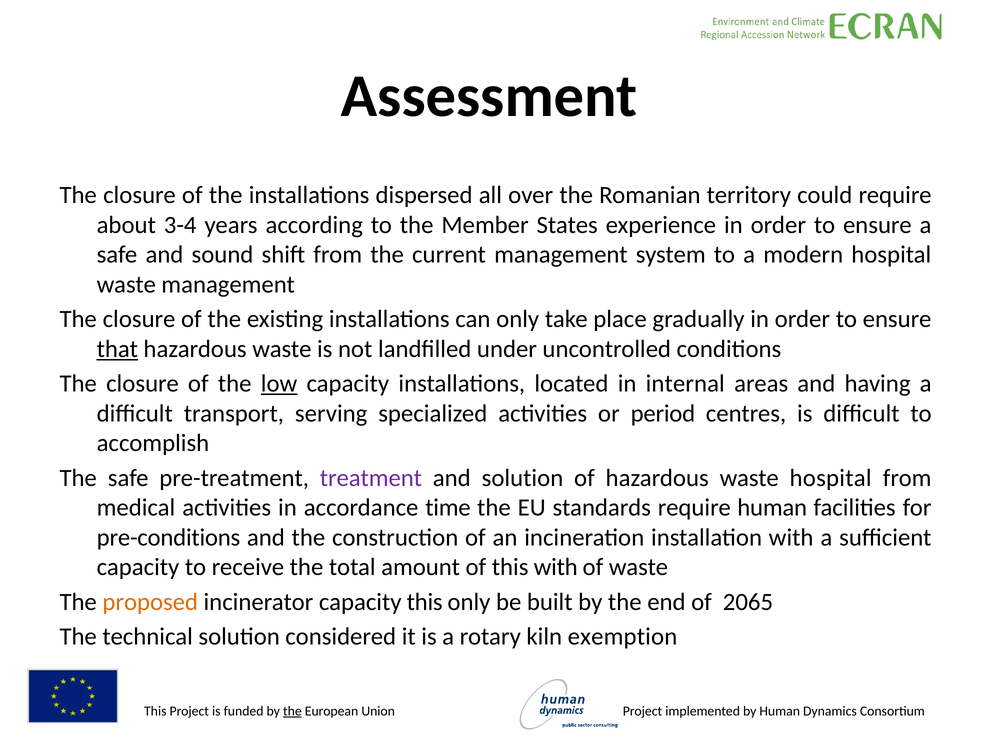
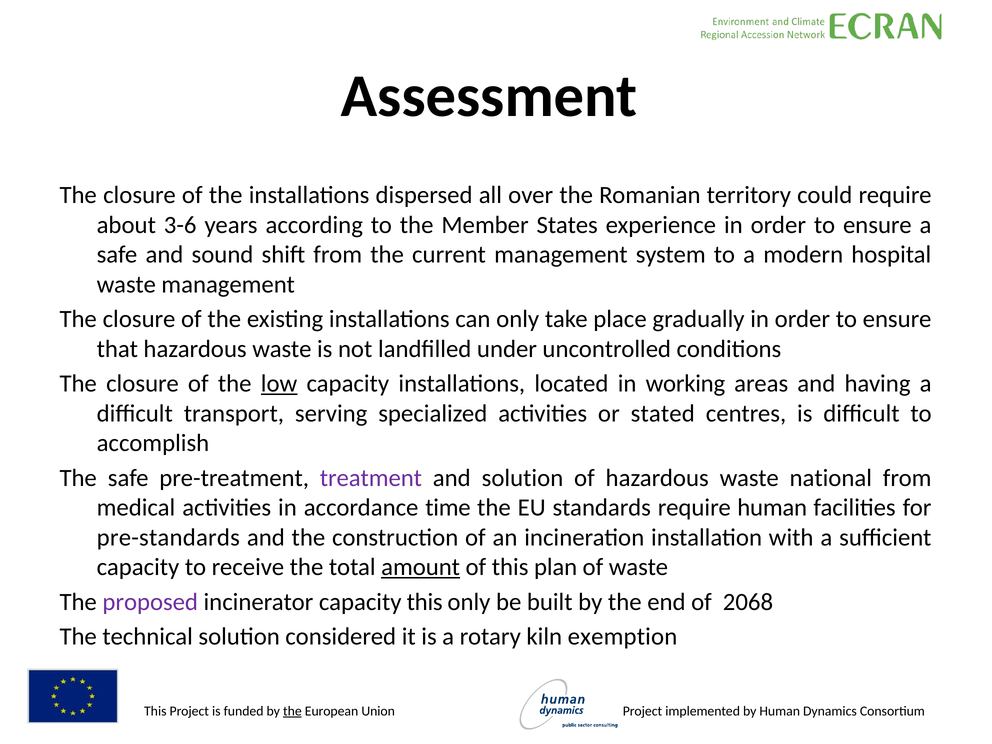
3-4: 3-4 -> 3-6 (180, 225)
that underline: present -> none (117, 349)
internal: internal -> working (685, 384)
period: period -> stated (663, 413)
waste hospital: hospital -> national (831, 478)
pre-conditions: pre-conditions -> pre-standards (168, 537)
amount underline: none -> present (421, 567)
this with: with -> plan (556, 567)
proposed colour: orange -> purple (150, 602)
2065: 2065 -> 2068 (748, 602)
